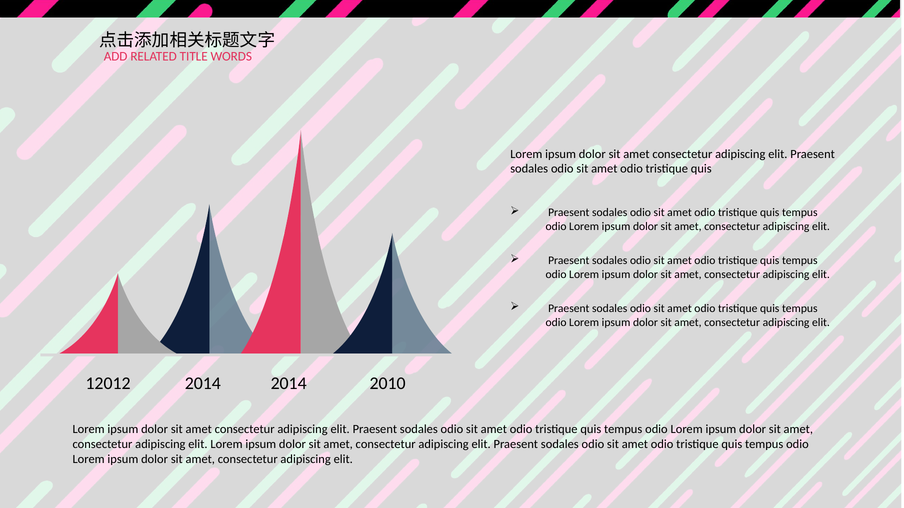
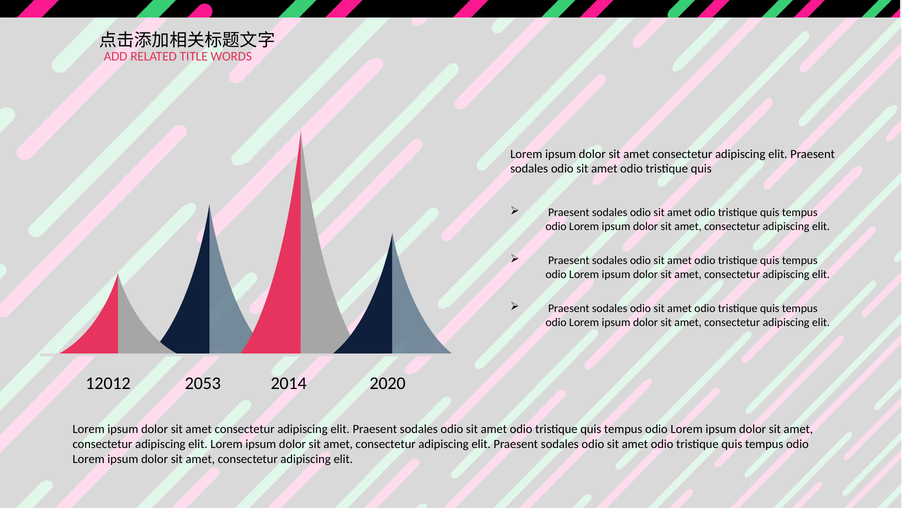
12012 2014: 2014 -> 2053 (203, 384)
2010: 2010 -> 2020 (388, 384)
